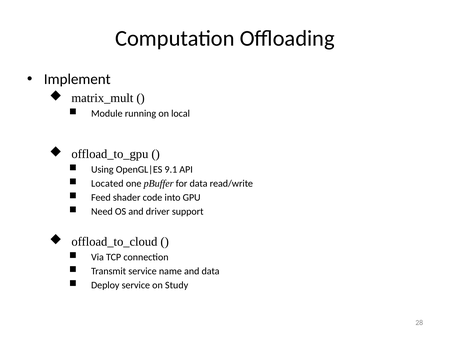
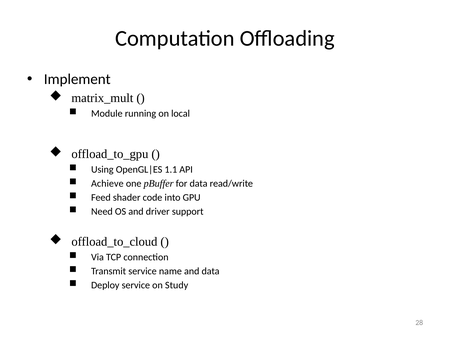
9.1: 9.1 -> 1.1 (171, 169)
Located: Located -> Achieve (107, 183)
